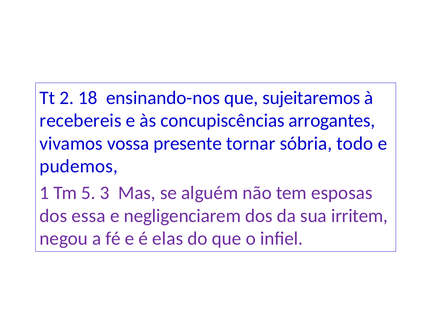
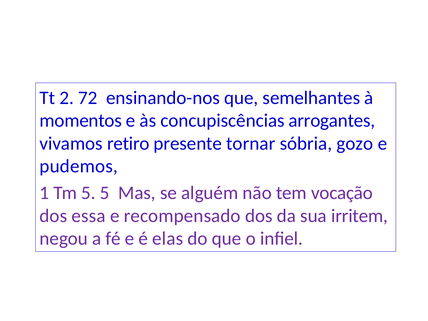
18: 18 -> 72 (88, 98)
sujeitaremos: sujeitaremos -> semelhantes (311, 98)
recebereis: recebereis -> momentos (81, 121)
vossa: vossa -> retiro (128, 144)
todo: todo -> gozo (355, 144)
5 3: 3 -> 5 (105, 193)
esposas: esposas -> vocação (342, 193)
negligenciarem: negligenciarem -> recompensado (182, 216)
